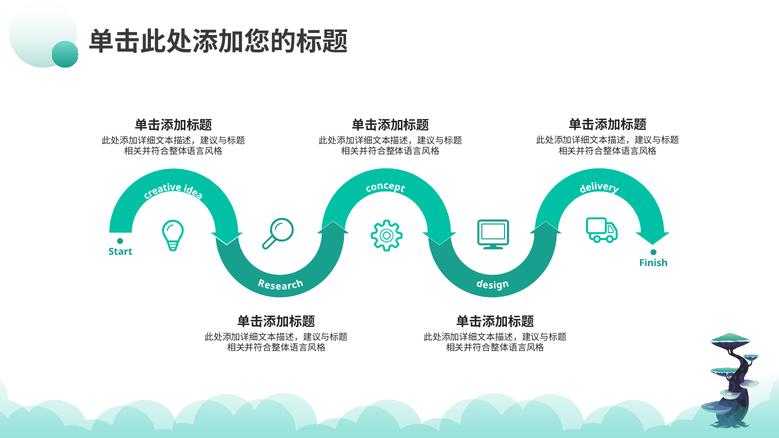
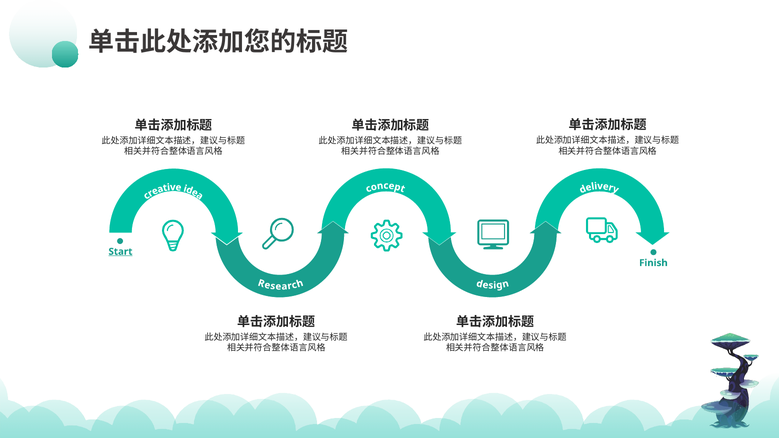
Start underline: none -> present (120, 252)
